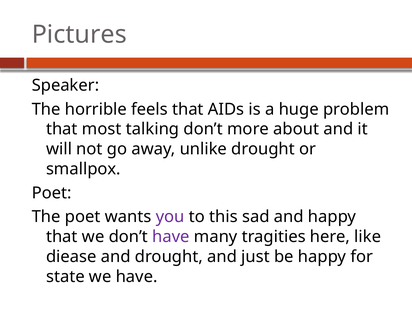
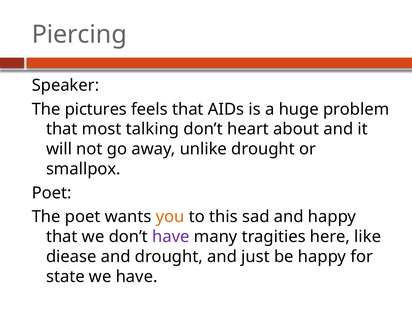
Pictures: Pictures -> Piercing (79, 34)
horrible: horrible -> pictures (96, 109)
more: more -> heart (248, 129)
you colour: purple -> orange (170, 217)
